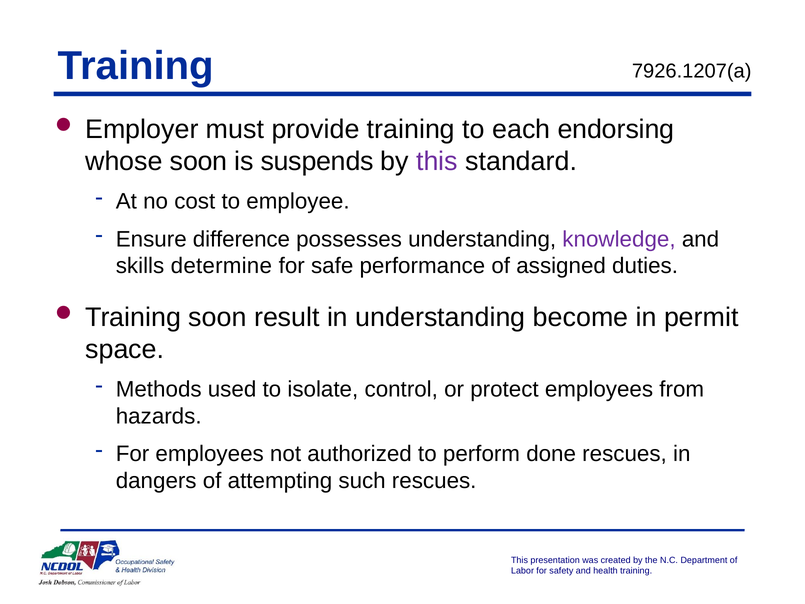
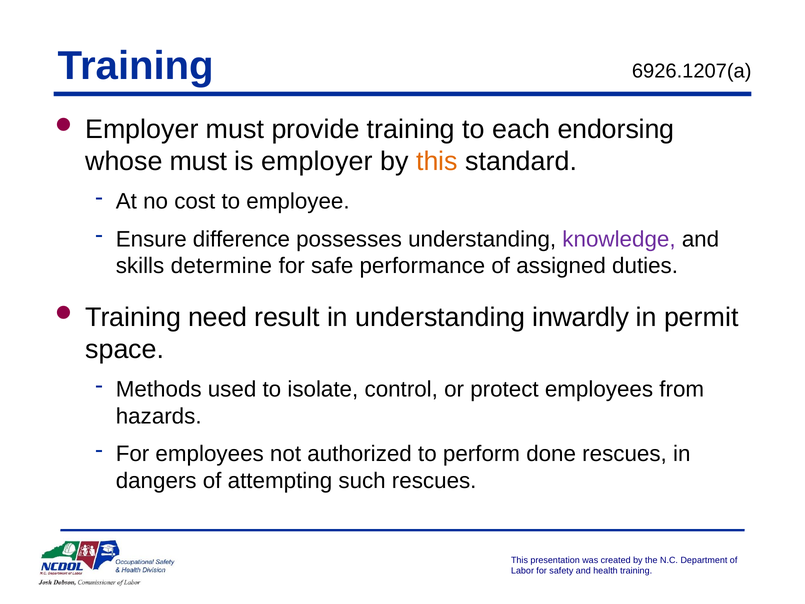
7926.1207(a: 7926.1207(a -> 6926.1207(a (692, 71)
whose soon: soon -> must (199, 162)
is suspends: suspends -> employer (317, 162)
this colour: purple -> orange (437, 162)
Training soon: soon -> need (218, 317)
become: become -> inwardly (581, 317)
